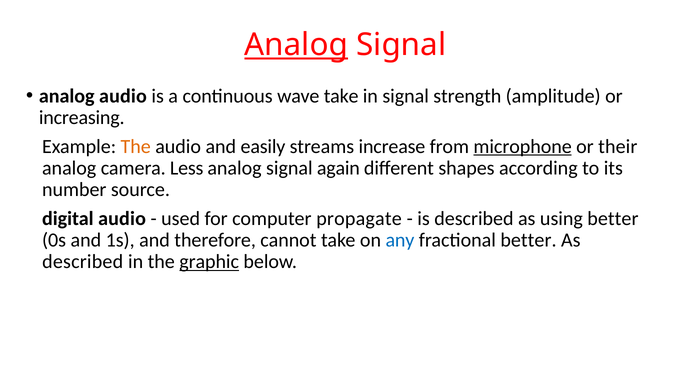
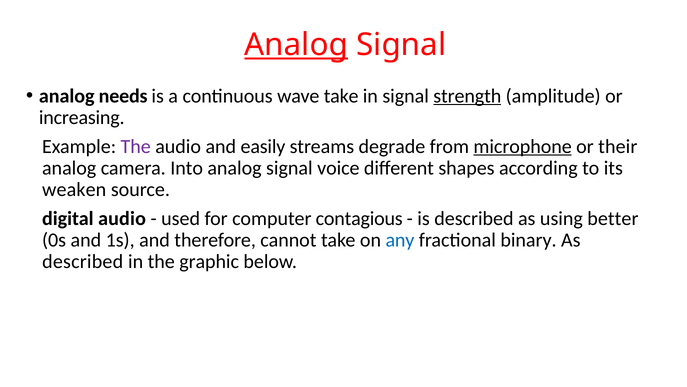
analog audio: audio -> needs (123, 96)
strength underline: none -> present (467, 96)
The colour: orange -> purple (136, 146)
increase: increase -> degrade (392, 146)
Less: Less -> Into (187, 168)
again: again -> voice (338, 168)
number: number -> weaken (74, 189)
propagate: propagate -> contagious (359, 218)
fractional better: better -> binary (529, 240)
graphic underline: present -> none (209, 261)
